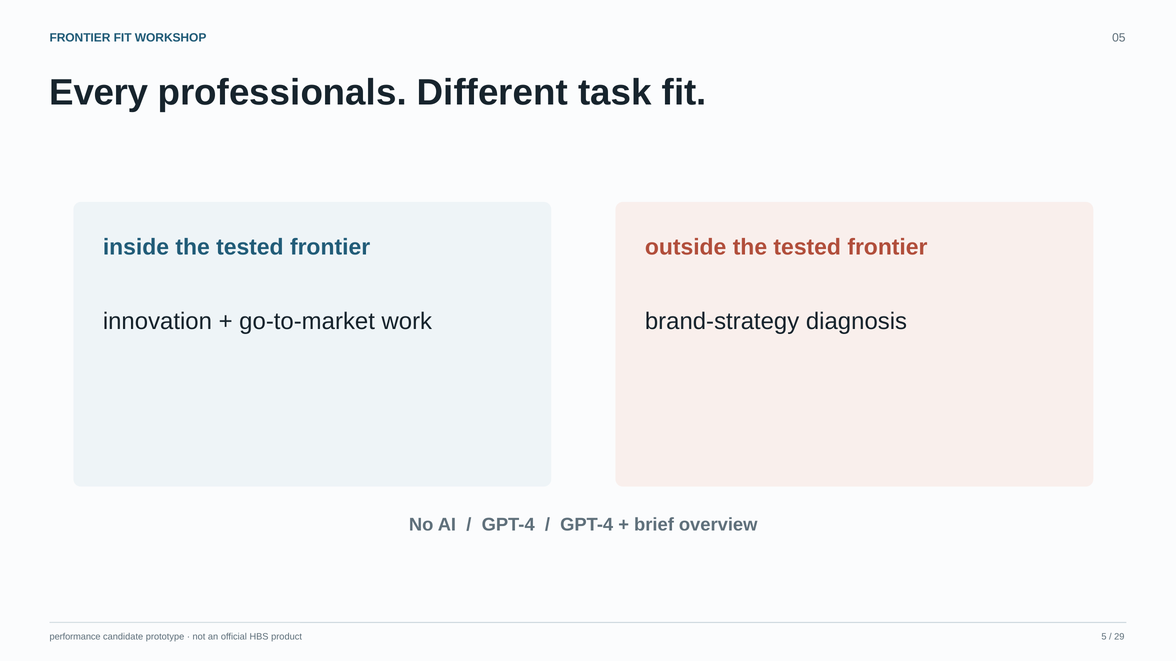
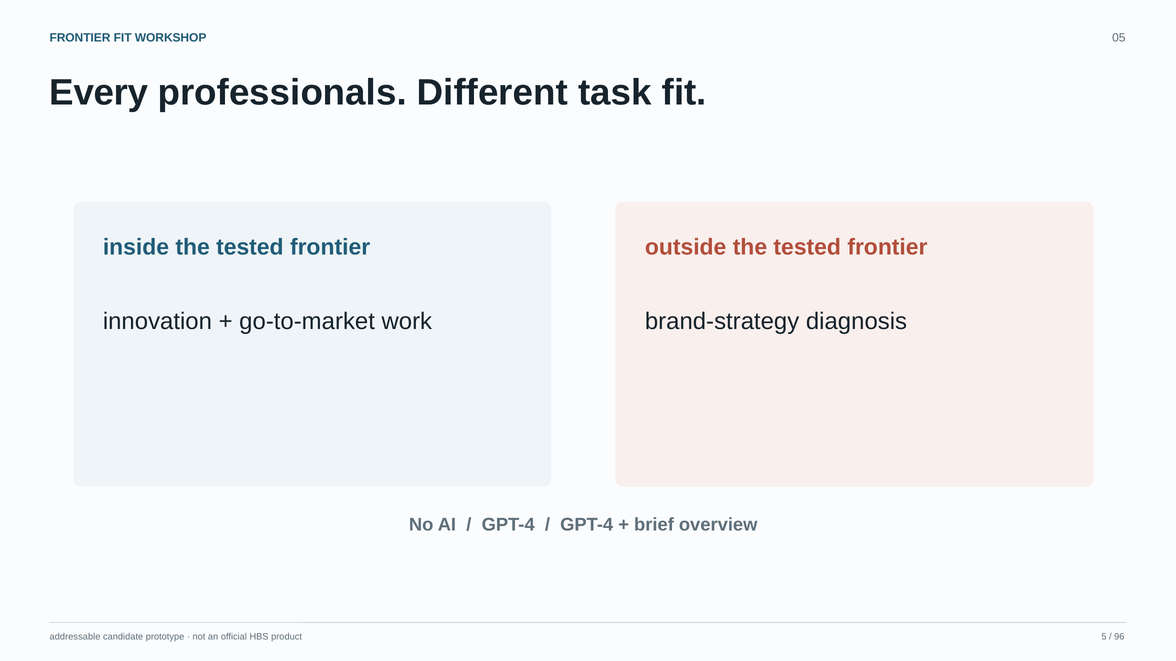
performance: performance -> addressable (75, 637)
29: 29 -> 96 (1119, 637)
